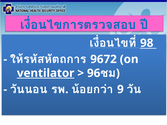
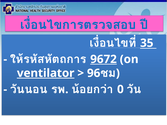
98: 98 -> 35 (147, 43)
9672 underline: none -> present (104, 59)
9: 9 -> 0 (120, 90)
